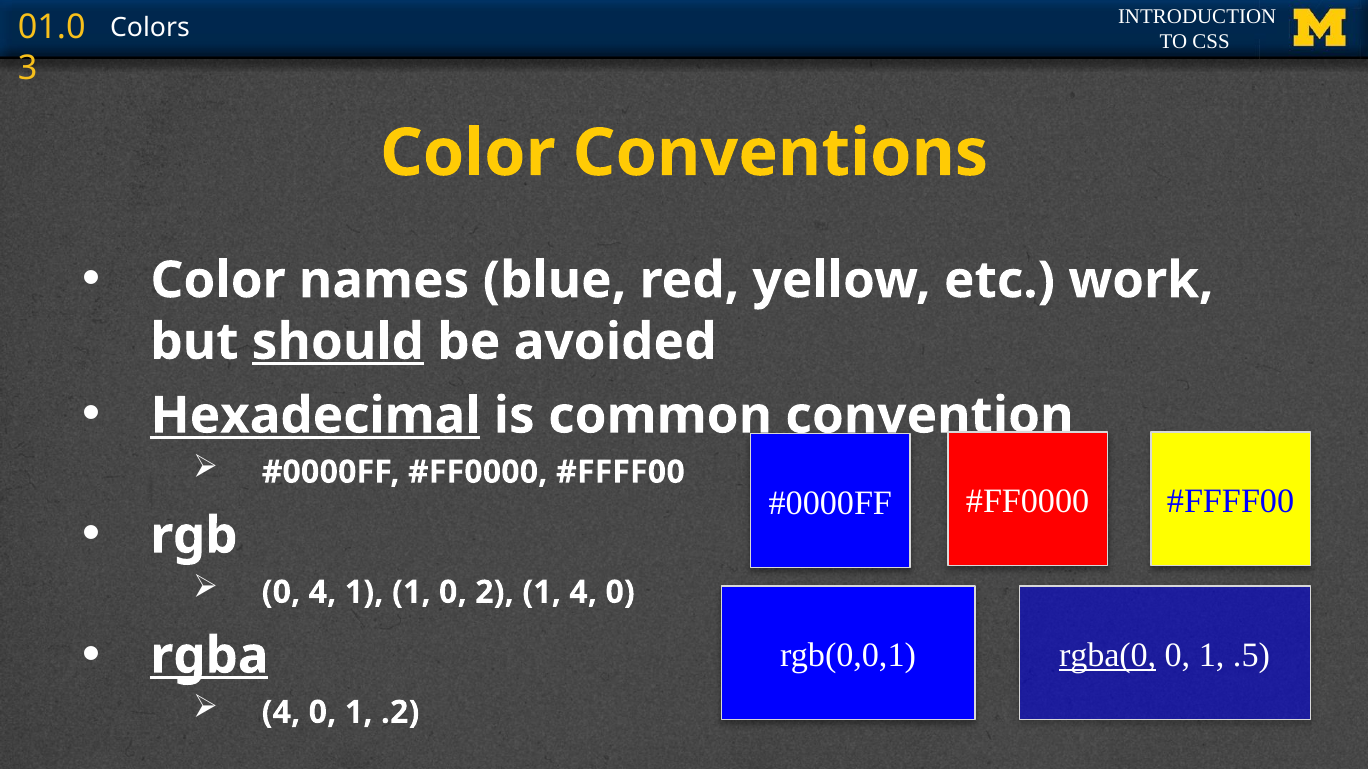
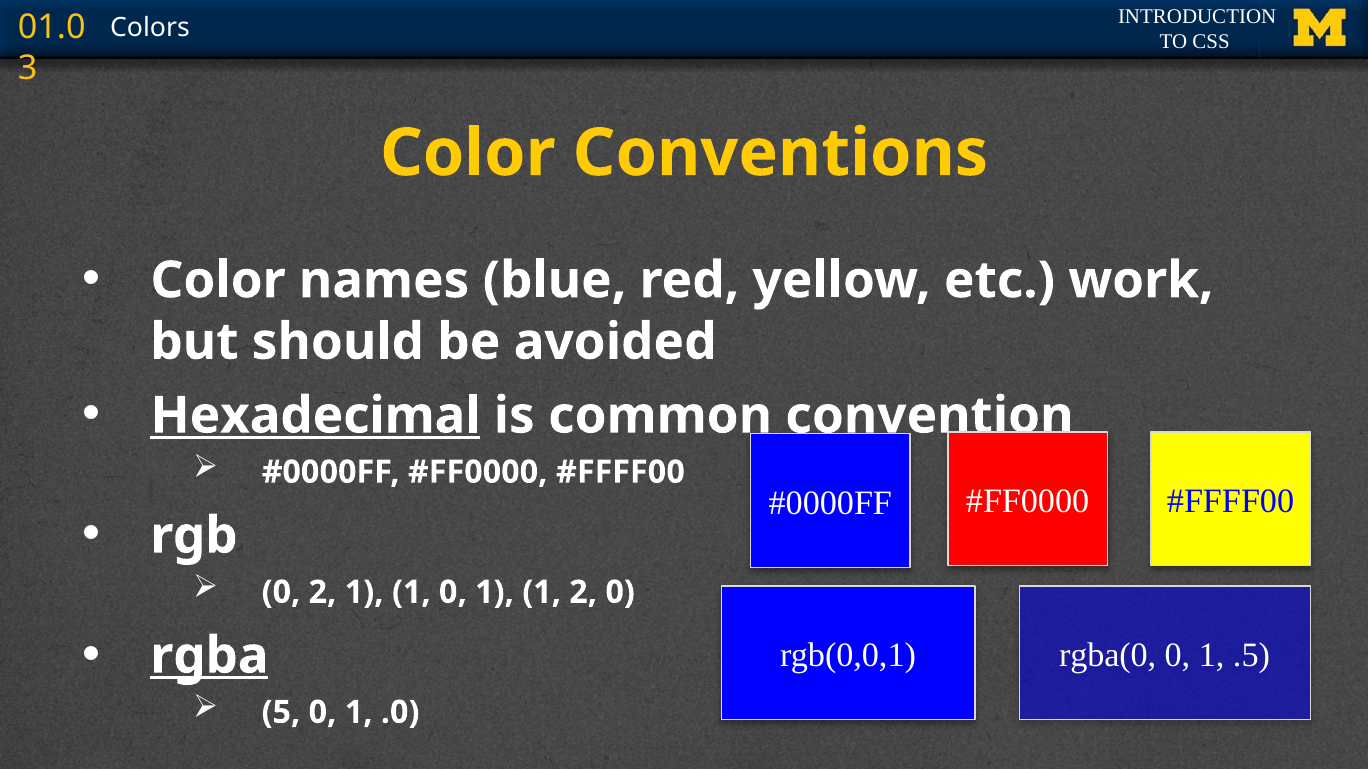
should underline: present -> none (338, 342)
0 4: 4 -> 2 (322, 593)
1 0 2: 2 -> 1 (494, 593)
1 4: 4 -> 2 (583, 593)
rgba(0 underline: present -> none (1108, 656)
4: 4 -> 5 (281, 713)
.2: .2 -> .0 (400, 713)
